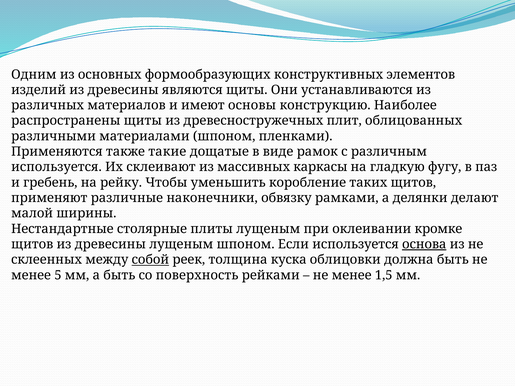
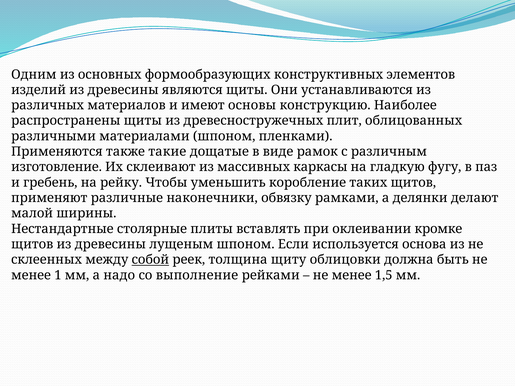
используется: используется -> изготовление (57, 167)
плиты лущеным: лущеным -> вставлять (268, 229)
основа underline: present -> none (424, 244)
куска: куска -> щиту (289, 260)
5: 5 -> 1 (58, 275)
а быть: быть -> надо (119, 275)
поверхность: поверхность -> выполнение (197, 275)
